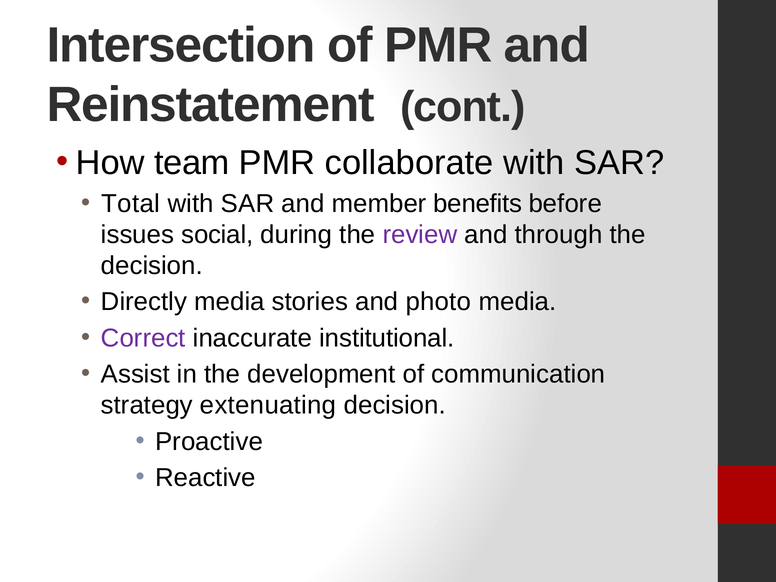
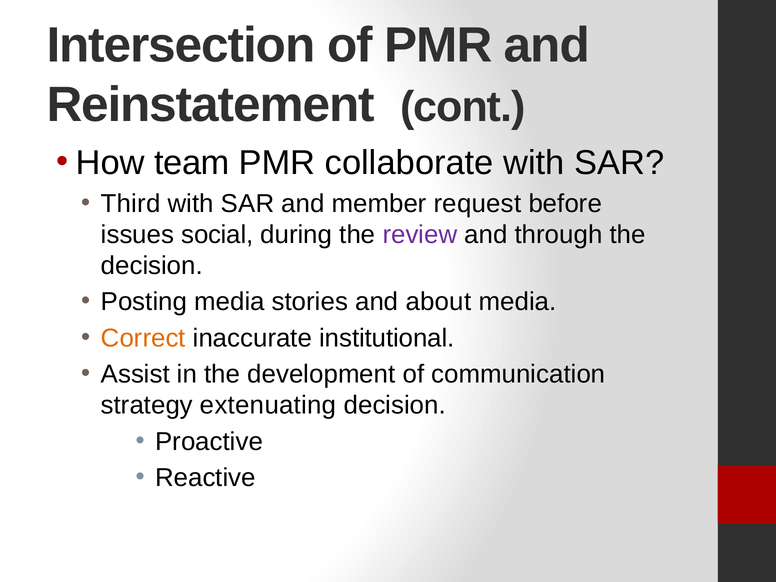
Total: Total -> Third (131, 204)
benefits: benefits -> request (477, 204)
Directly: Directly -> Posting (144, 302)
photo: photo -> about (438, 302)
Correct colour: purple -> orange (143, 338)
